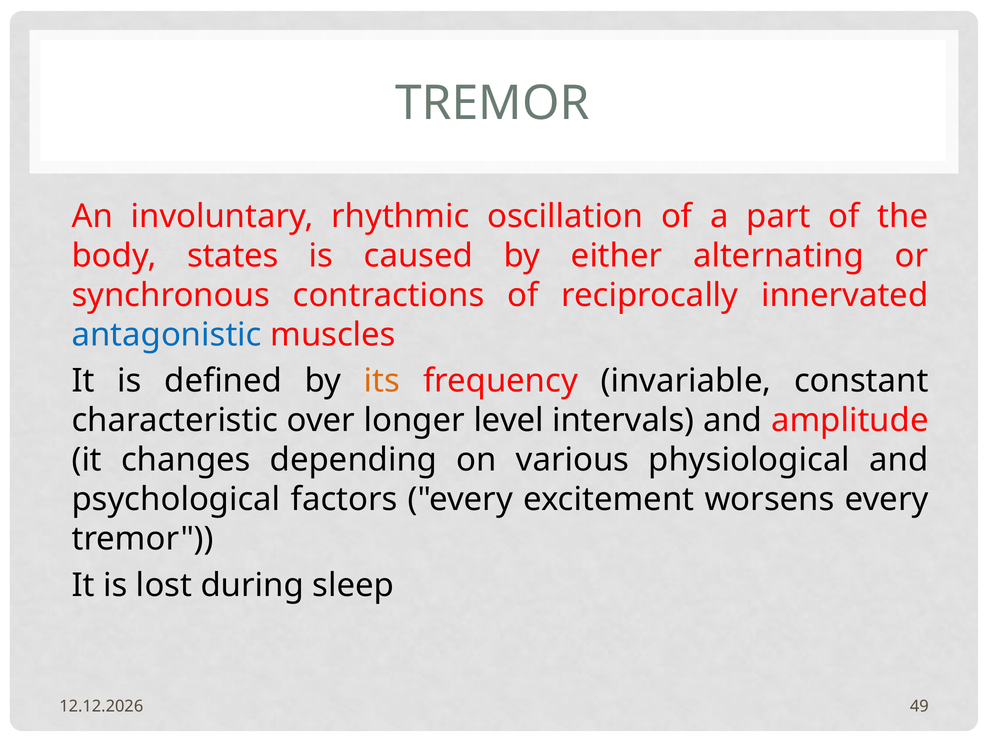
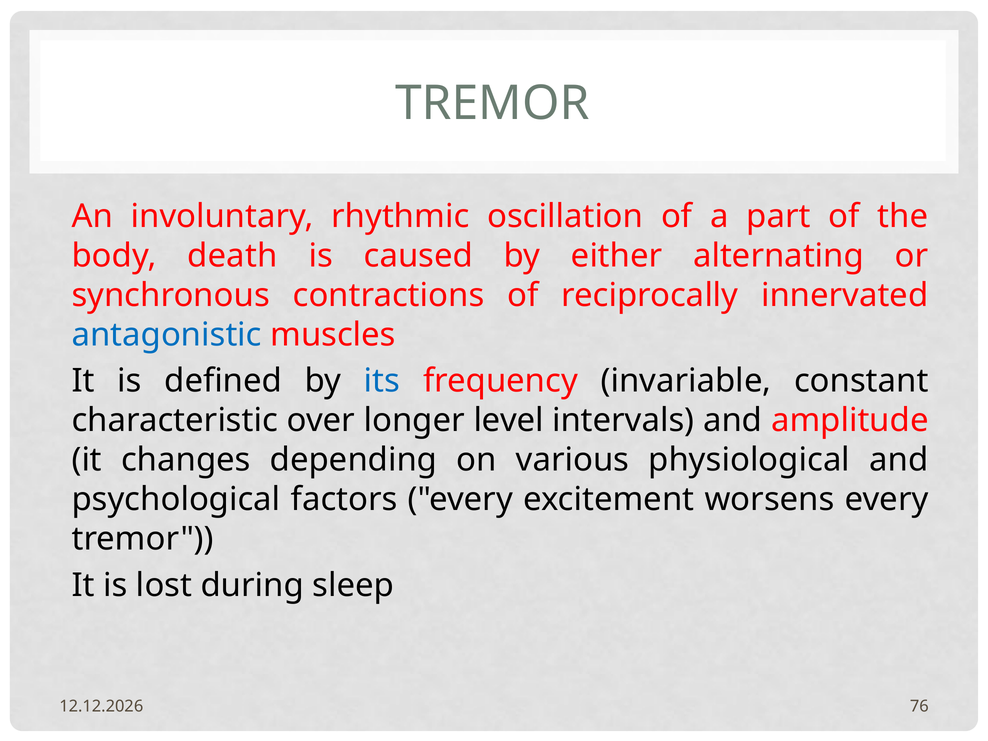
states: states -> death (232, 256)
its colour: orange -> blue (382, 381)
49: 49 -> 76 (919, 706)
